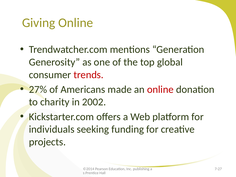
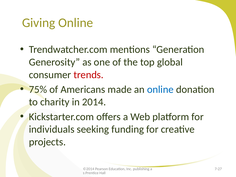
27%: 27% -> 75% (38, 89)
online colour: red -> blue (160, 89)
2002: 2002 -> 2014 (94, 102)
